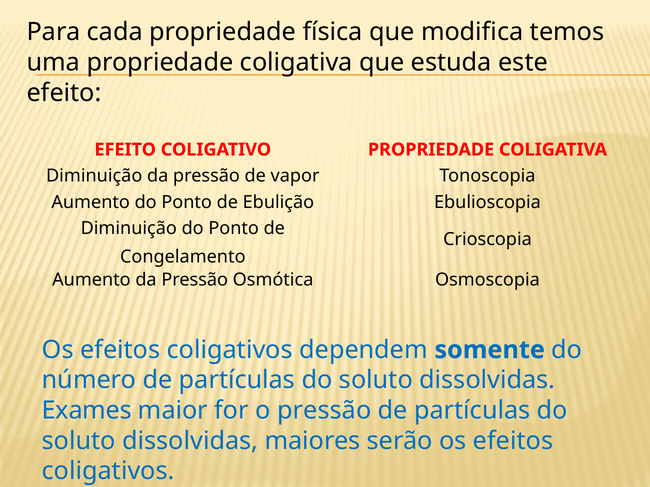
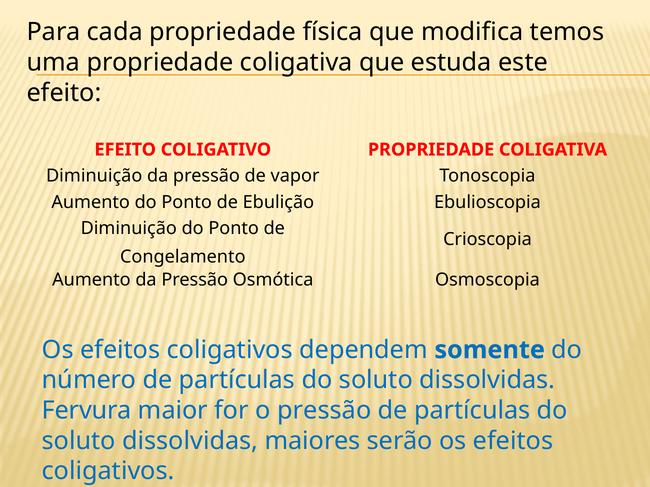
Exames: Exames -> Fervura (87, 411)
